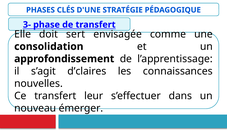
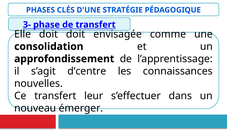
doit sert: sert -> doit (76, 34)
d’claires: d’claires -> d’centre (87, 71)
